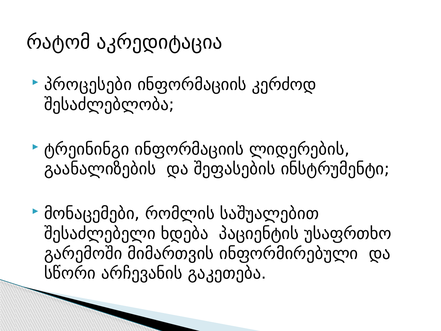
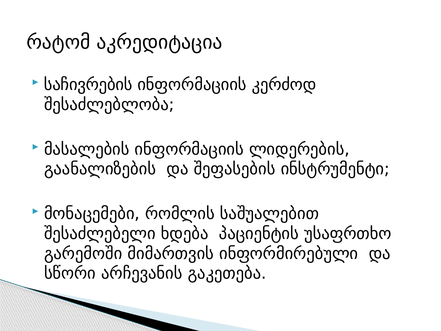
პროცესები: პროცესები -> საჩივრების (88, 85)
ტრეინინგი: ტრეინინგი -> მასალების (87, 149)
